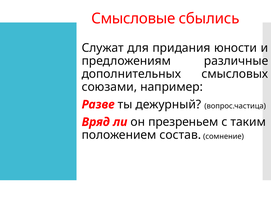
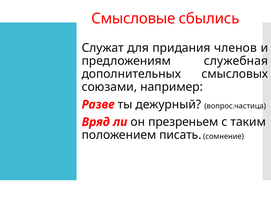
юности: юности -> членов (235, 48)
различные: различные -> служебная (236, 61)
состав: состав -> писать (180, 135)
